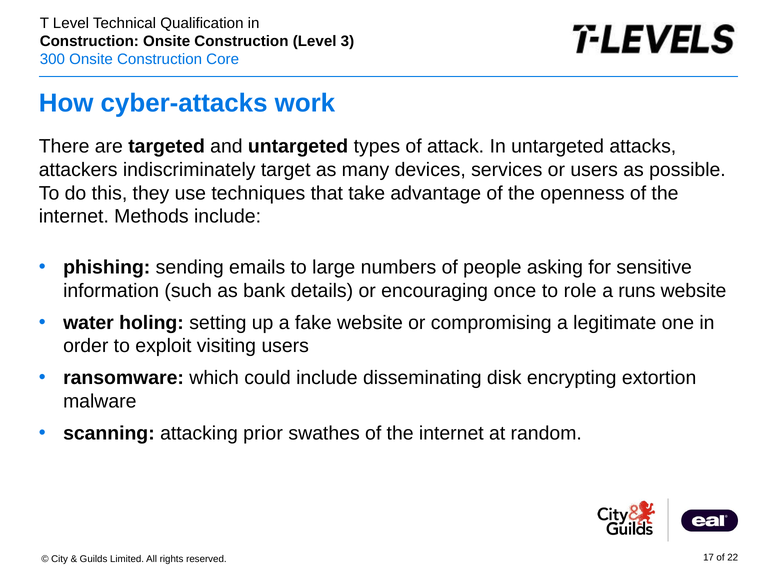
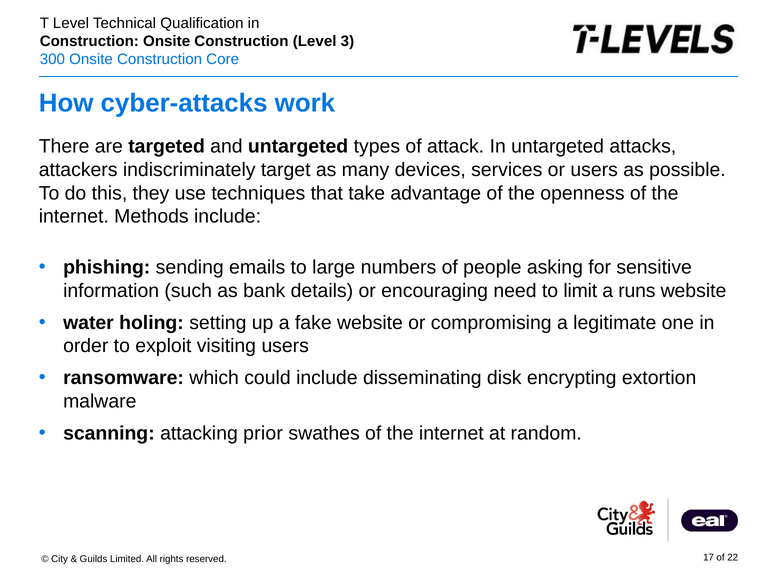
once: once -> need (515, 291)
role: role -> limit (580, 291)
